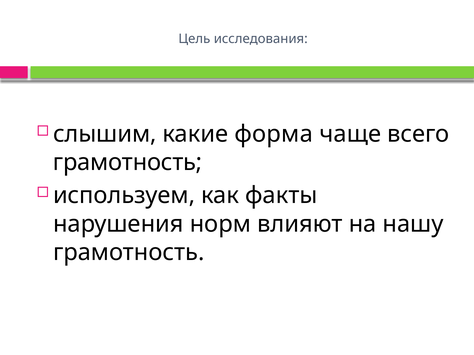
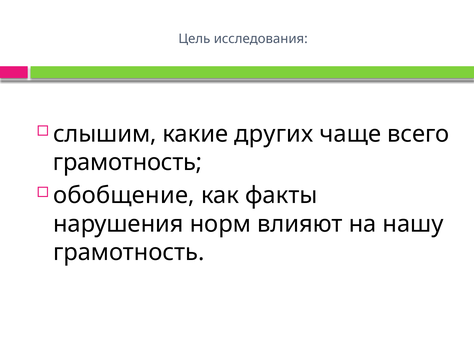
форма: форма -> других (274, 134)
используем: используем -> обобщение (124, 196)
